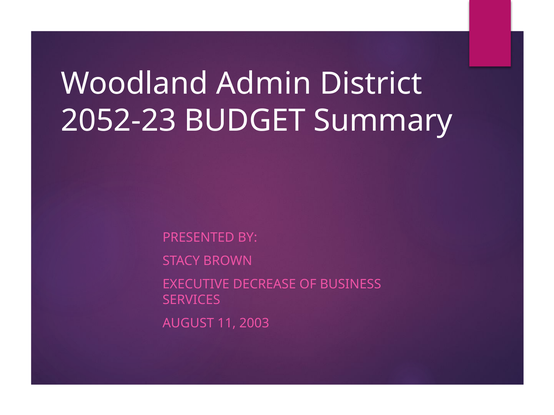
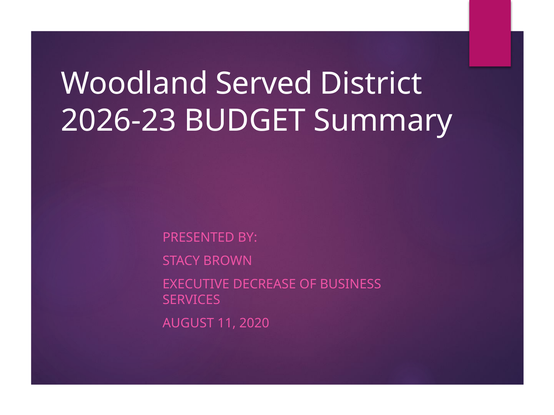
Admin: Admin -> Served (264, 84)
2052-23: 2052-23 -> 2026-23 (119, 121)
2003: 2003 -> 2020 (254, 324)
